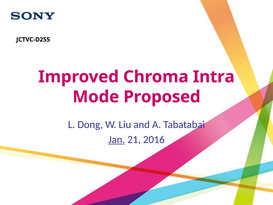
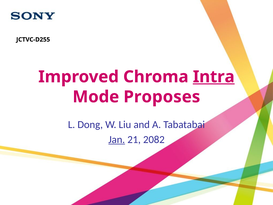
Intra underline: none -> present (214, 77)
Proposed: Proposed -> Proposes (162, 97)
2016: 2016 -> 2082 (154, 139)
